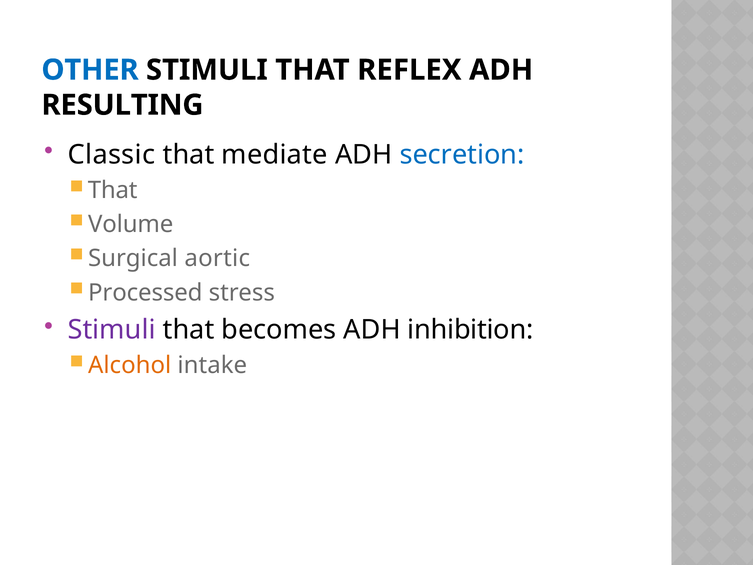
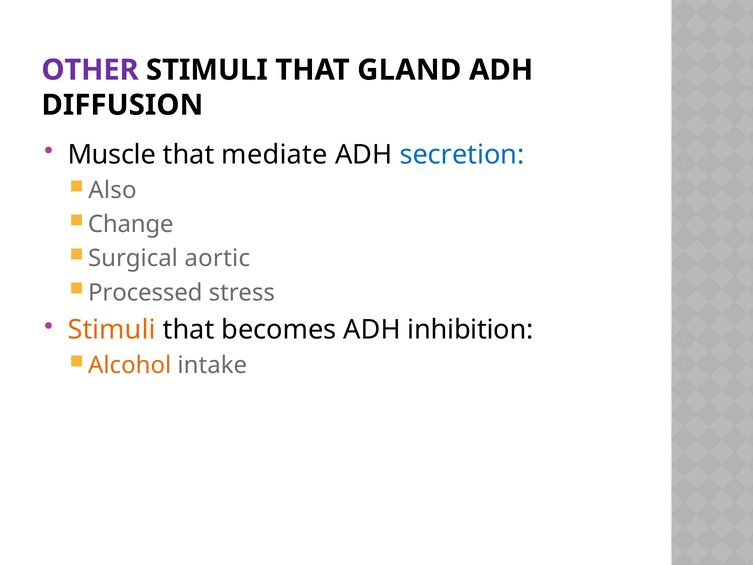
OTHER colour: blue -> purple (90, 70)
REFLEX: REFLEX -> GLAND (409, 70)
RESULTING: RESULTING -> DIFFUSION (122, 105)
Classic: Classic -> Muscle (112, 155)
That: That -> Also (112, 190)
Volume: Volume -> Change (131, 224)
Stimuli colour: purple -> orange (112, 330)
